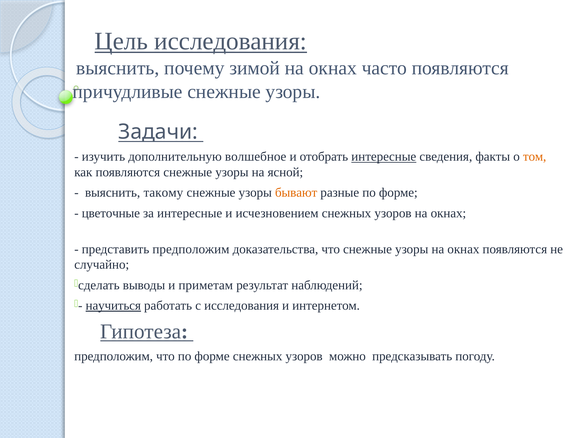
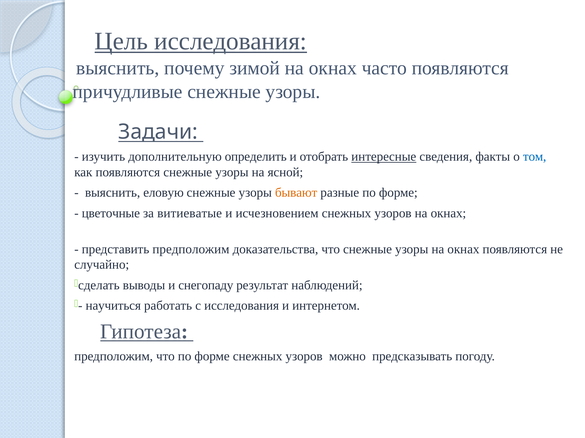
волшебное: волшебное -> определить (256, 157)
том colour: orange -> blue (535, 157)
такому: такому -> еловую (164, 193)
за интересные: интересные -> витиеватые (190, 213)
приметам: приметам -> снегопаду (206, 286)
научиться underline: present -> none (113, 306)
